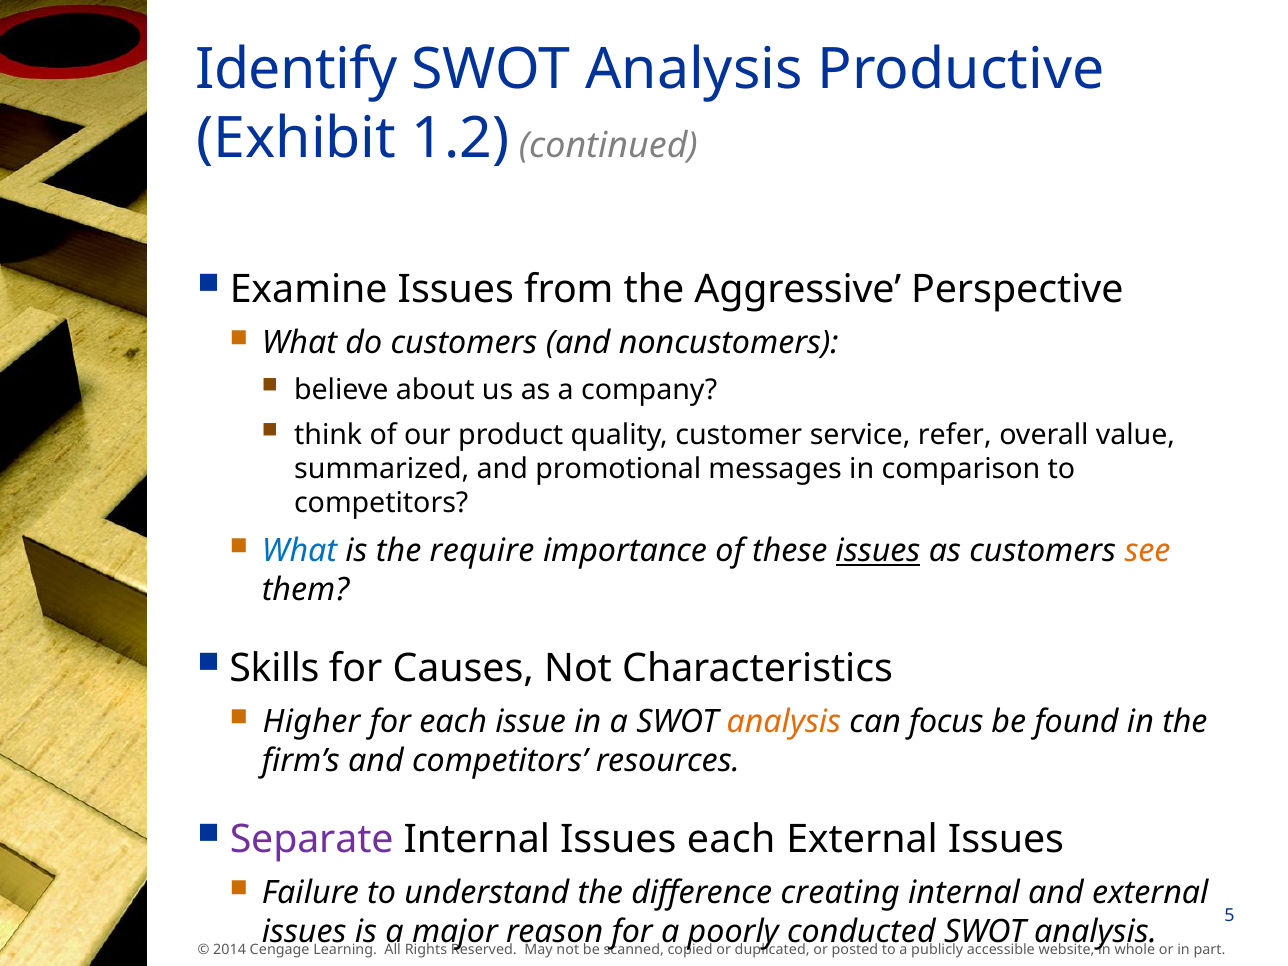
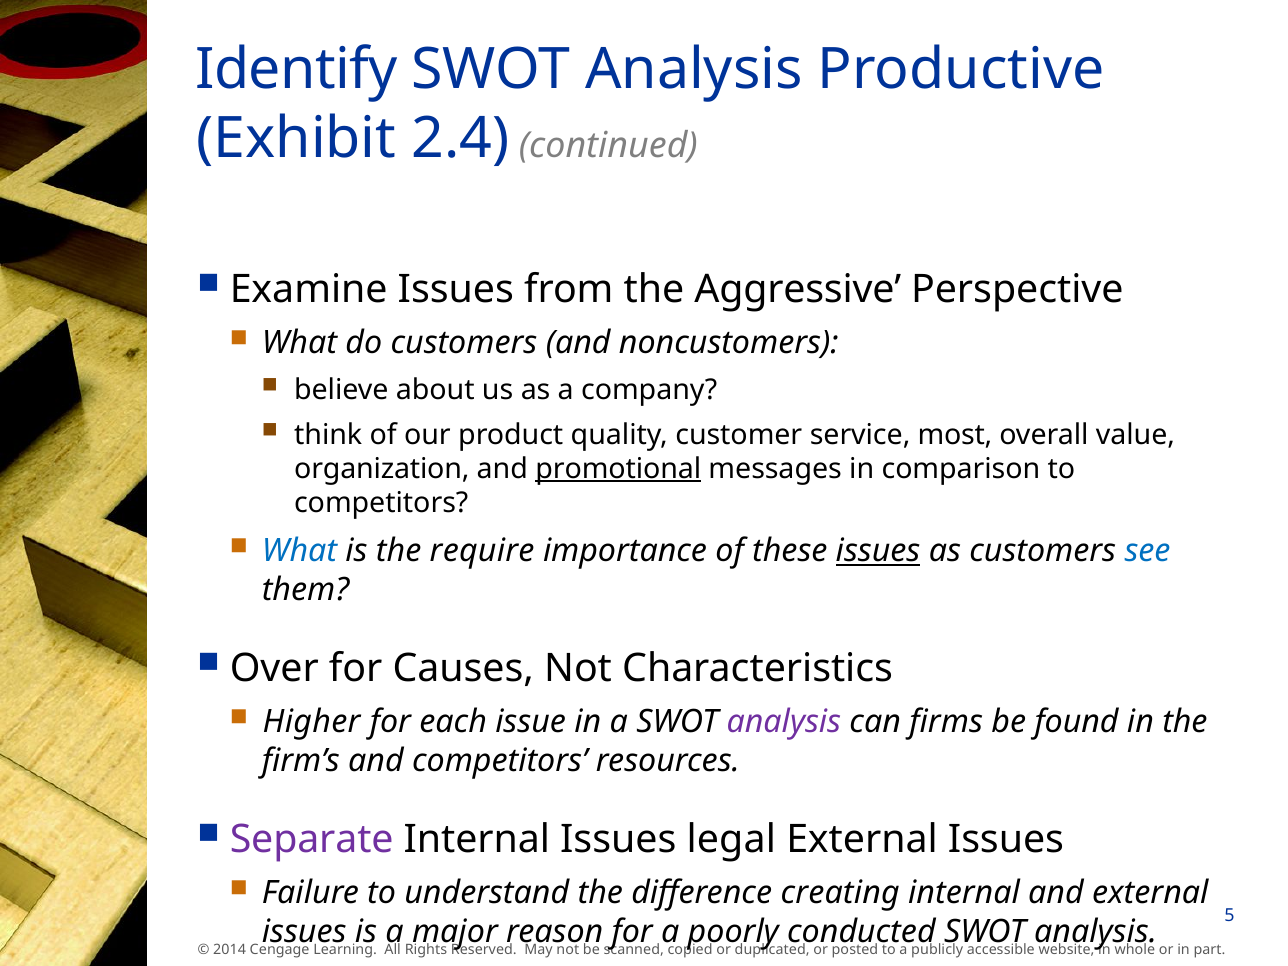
1.2: 1.2 -> 2.4 (460, 139)
refer: refer -> most (955, 435)
summarized: summarized -> organization (382, 469)
promotional underline: none -> present (618, 469)
see colour: orange -> blue (1147, 551)
Skills: Skills -> Over (274, 669)
analysis colour: orange -> purple (784, 722)
focus: focus -> firms (946, 722)
Issues each: each -> legal (731, 840)
